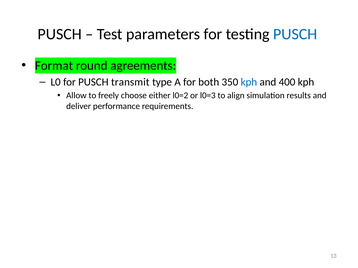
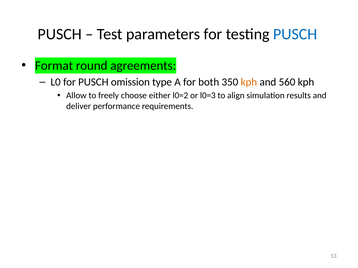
transmit: transmit -> omission (130, 82)
kph colour: blue -> orange (249, 82)
400: 400 -> 560 (287, 82)
